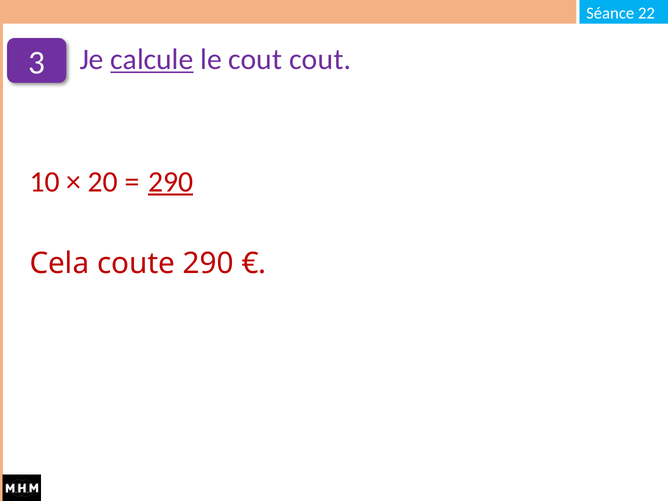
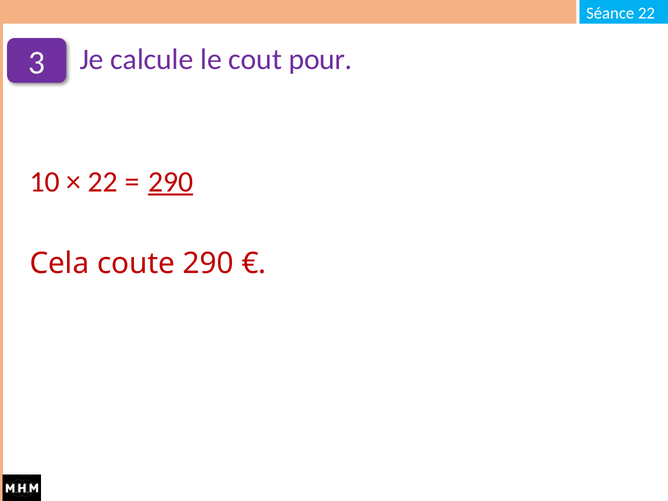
calcule underline: present -> none (152, 60)
cout cout: cout -> pour (321, 60)
20: 20 -> 22 (103, 182)
